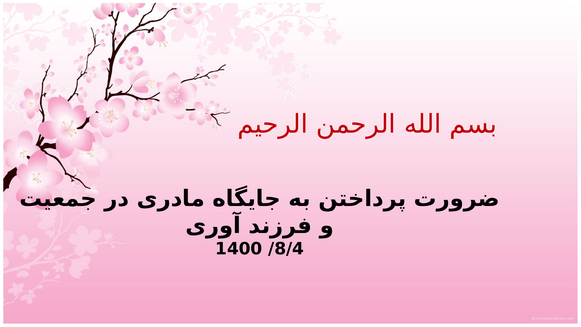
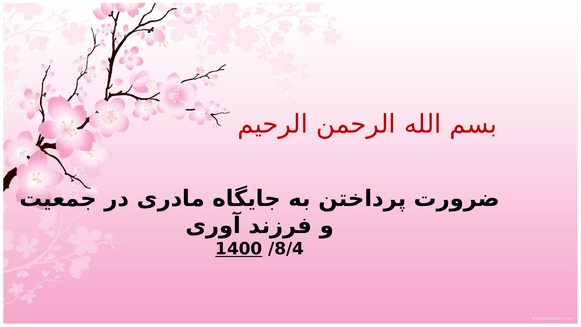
1400 underline: none -> present (239, 249)
